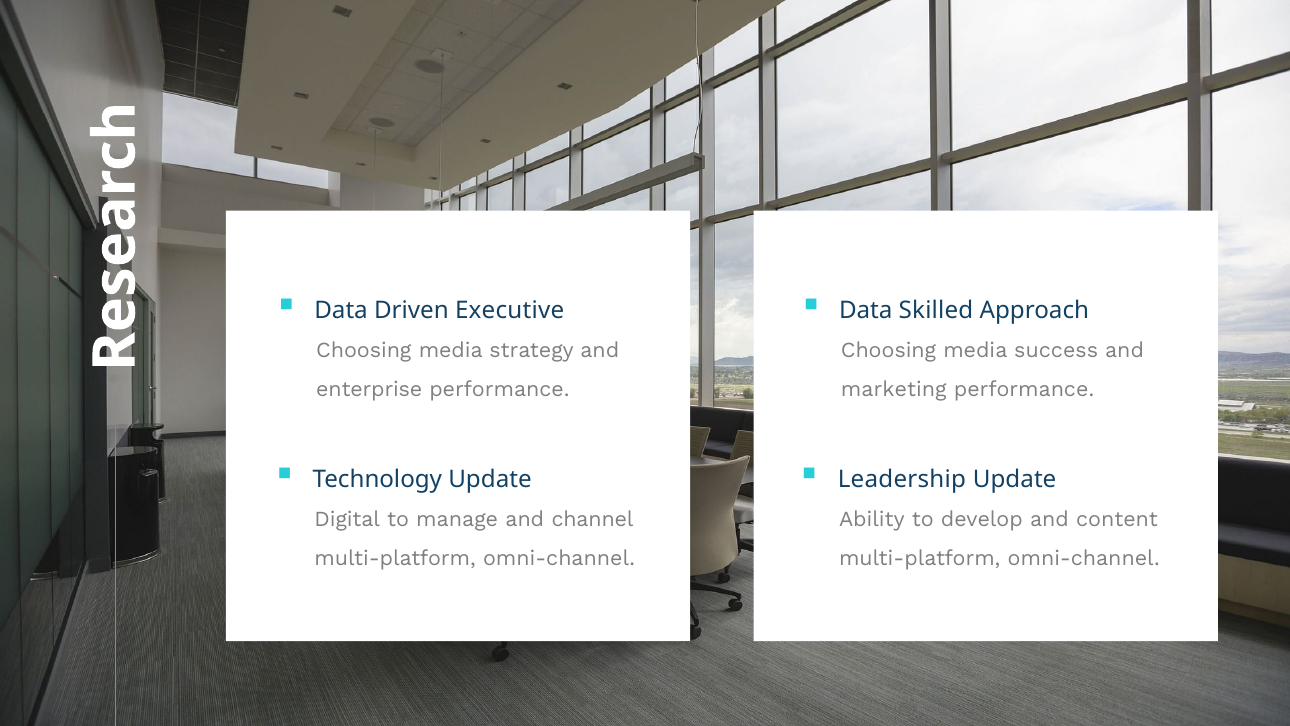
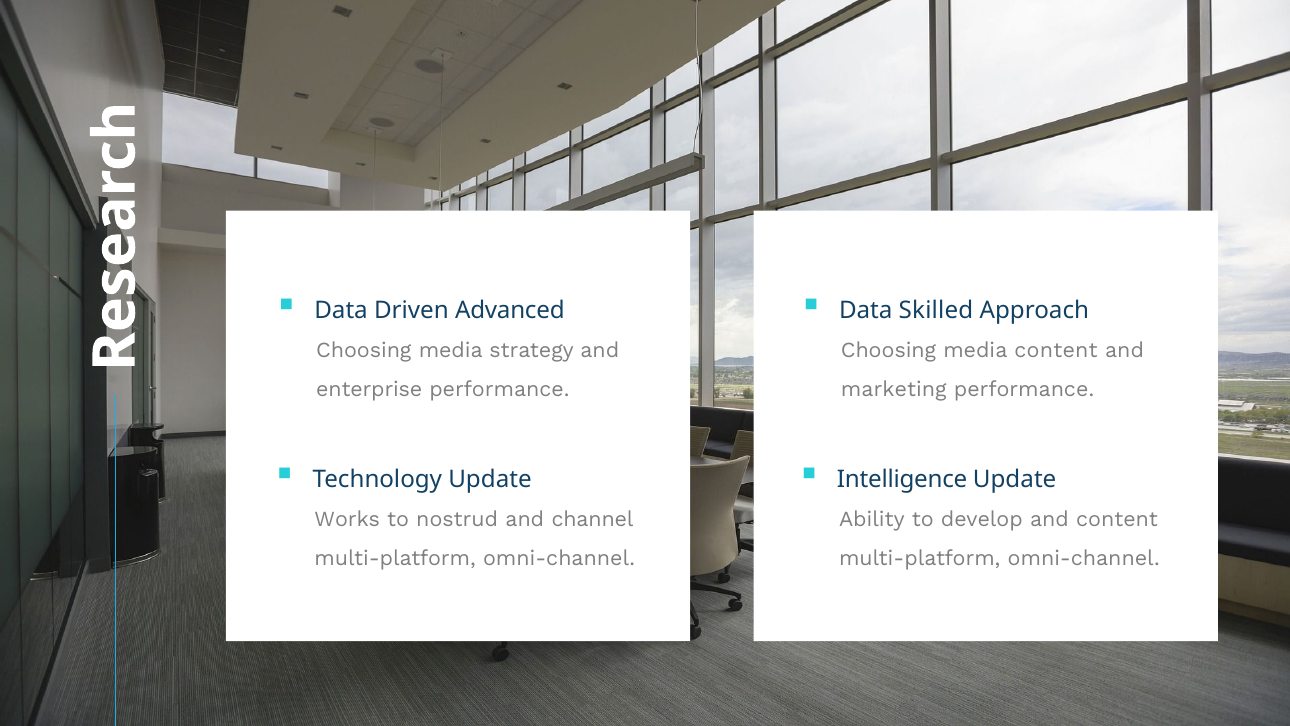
Executive: Executive -> Advanced (510, 310)
media success: success -> content (1056, 350)
Leadership: Leadership -> Intelligence (902, 480)
Digital: Digital -> Works (347, 520)
manage: manage -> nostrud (457, 520)
